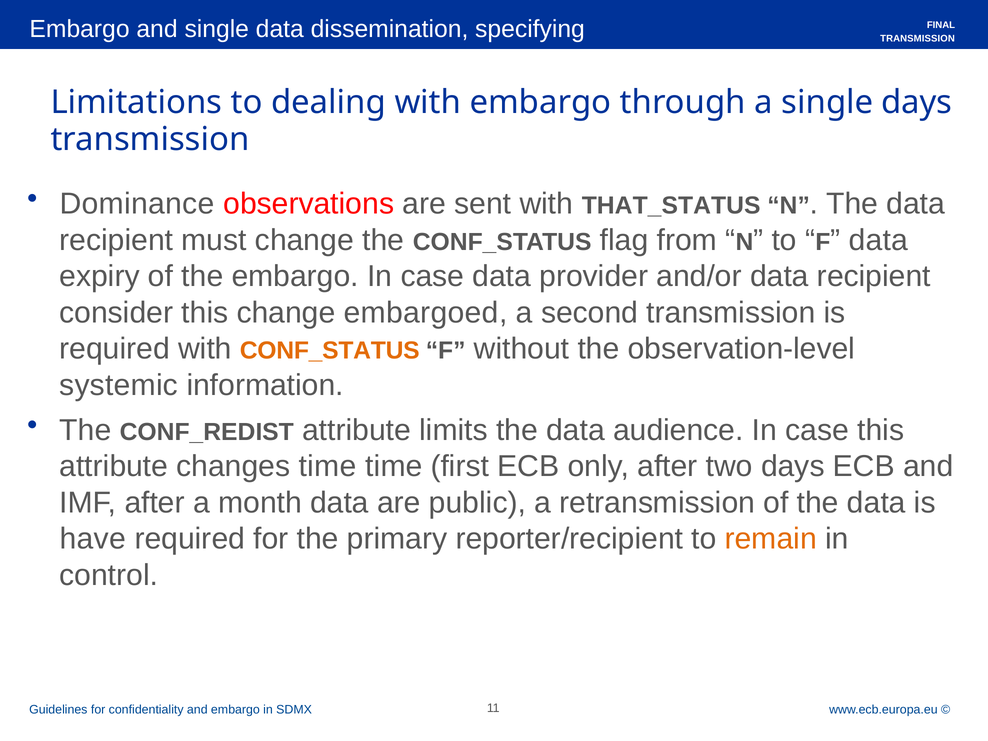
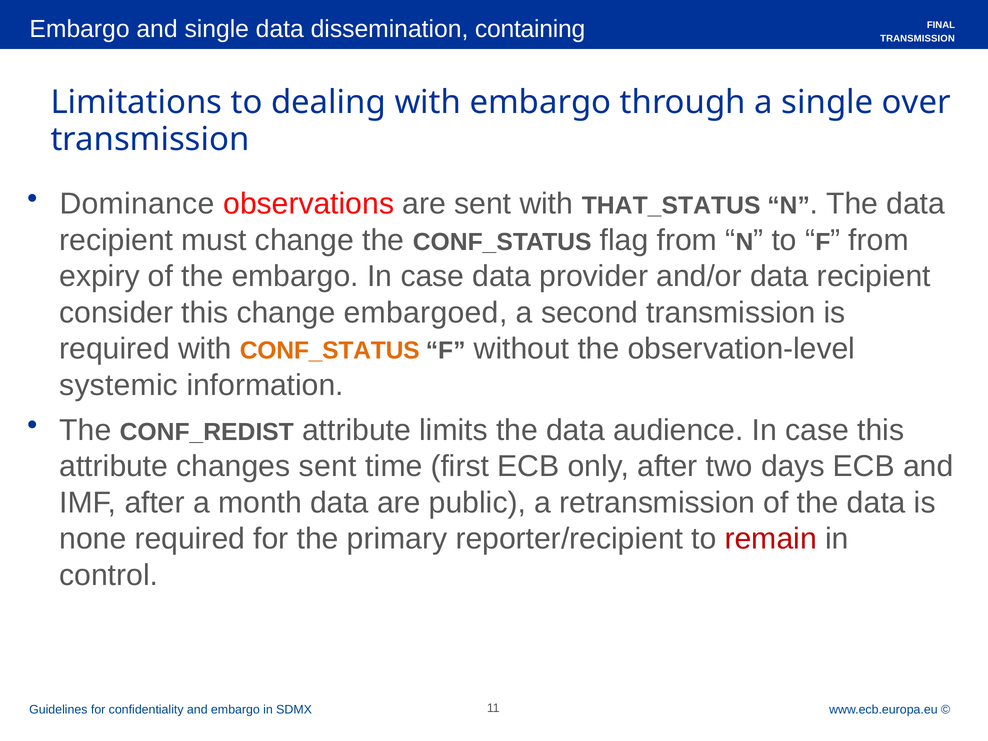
specifying: specifying -> containing (530, 29)
single days: days -> over (916, 102)
data: data -> from (879, 240)
changes time: time -> sent (328, 467)
have: have -> none (93, 539)
remain colour: orange -> red (771, 539)
